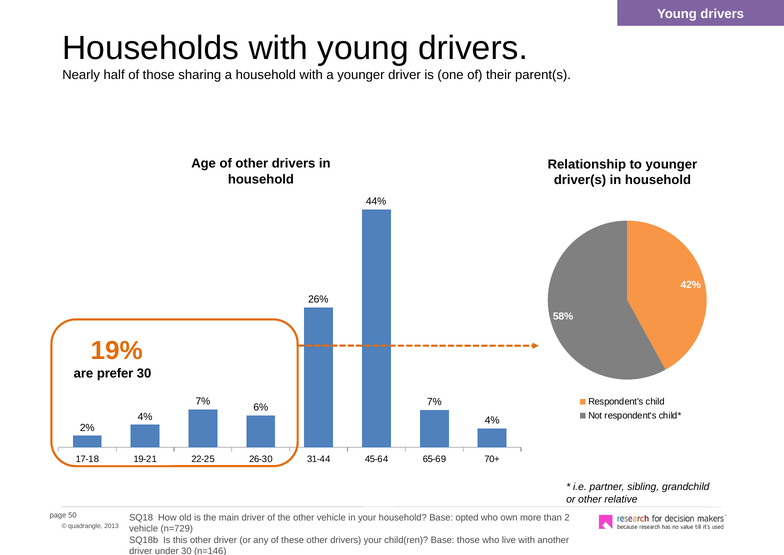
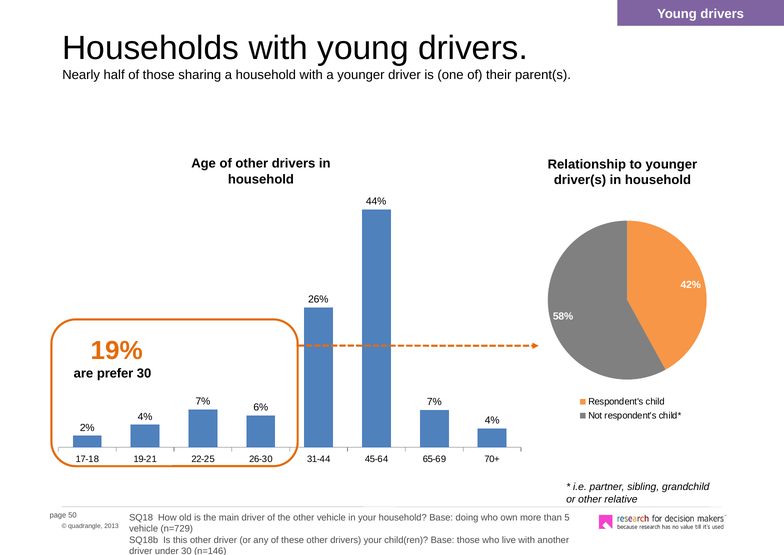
opted: opted -> doing (467, 517)
2: 2 -> 5 (567, 517)
